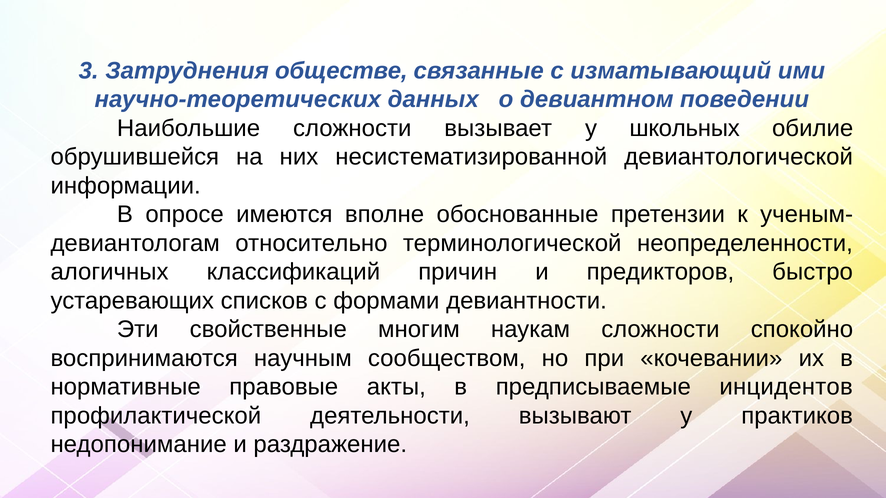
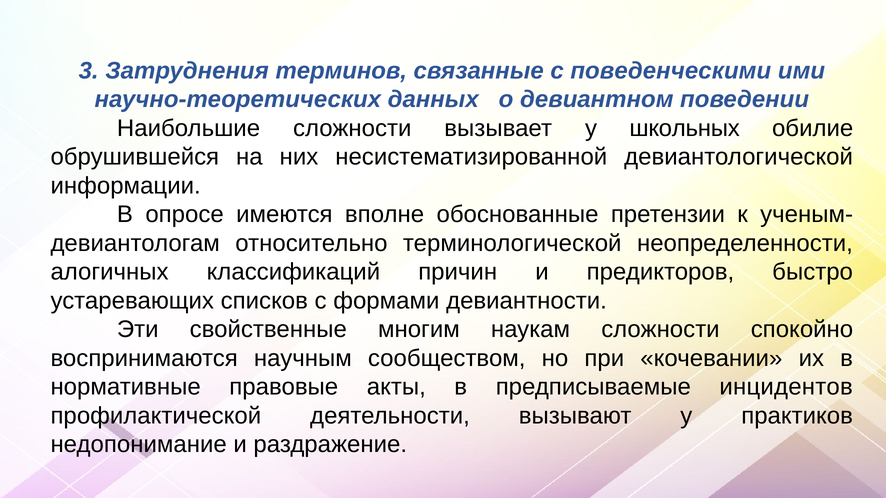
обществе: обществе -> терминов (341, 71)
изматывающий: изматывающий -> поведенческими (671, 71)
